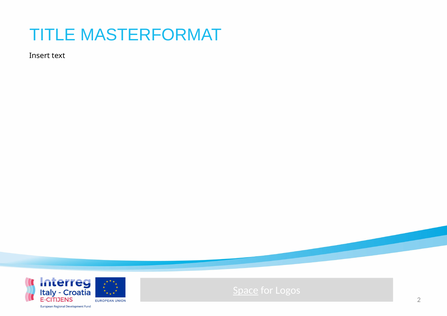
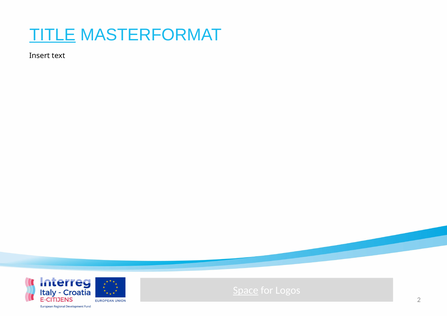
TITLE underline: none -> present (52, 35)
